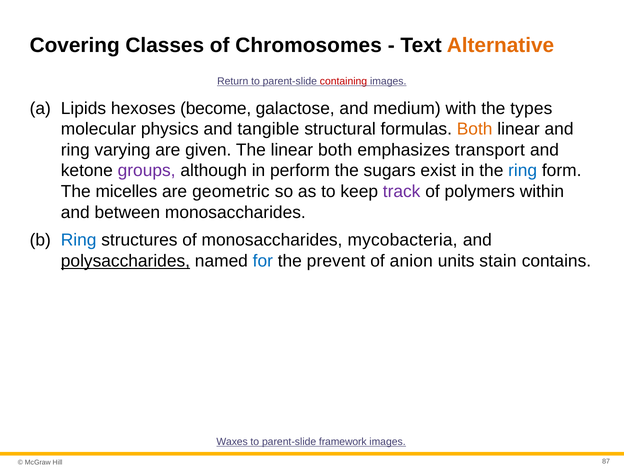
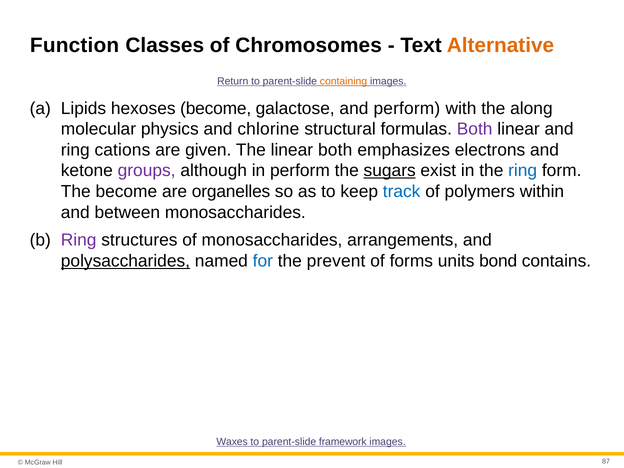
Covering: Covering -> Function (75, 45)
containing colour: red -> orange (343, 81)
and medium: medium -> perform (407, 108)
types: types -> along (531, 108)
tangible: tangible -> chlorine (268, 129)
Both colour: orange -> purple (475, 129)
varying: varying -> cations (122, 150)
transport: transport -> electrons (490, 150)
sugars underline: none -> present (390, 171)
The micelles: micelles -> become (126, 192)
geometric: geometric -> organelles (231, 192)
track colour: purple -> blue (402, 192)
Ring colour: blue -> purple (79, 240)
mycobacteria: mycobacteria -> arrangements (403, 240)
anion: anion -> forms (411, 261)
stain: stain -> bond (498, 261)
